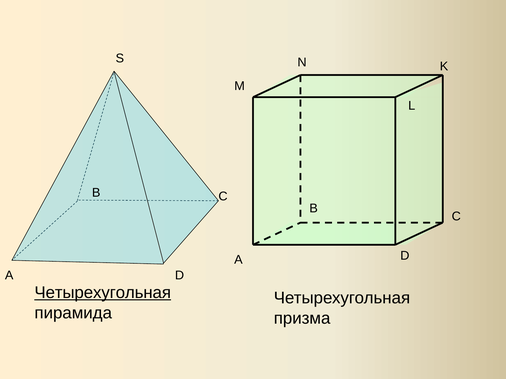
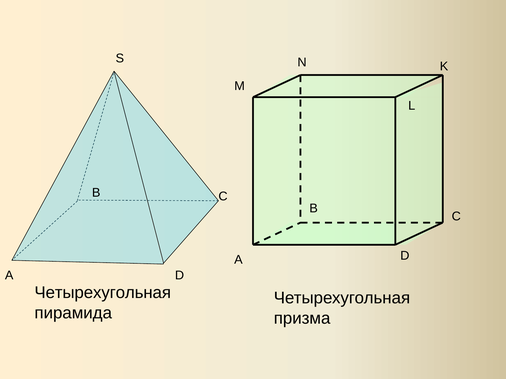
Четырехугольная underline: present -> none (103, 293)
